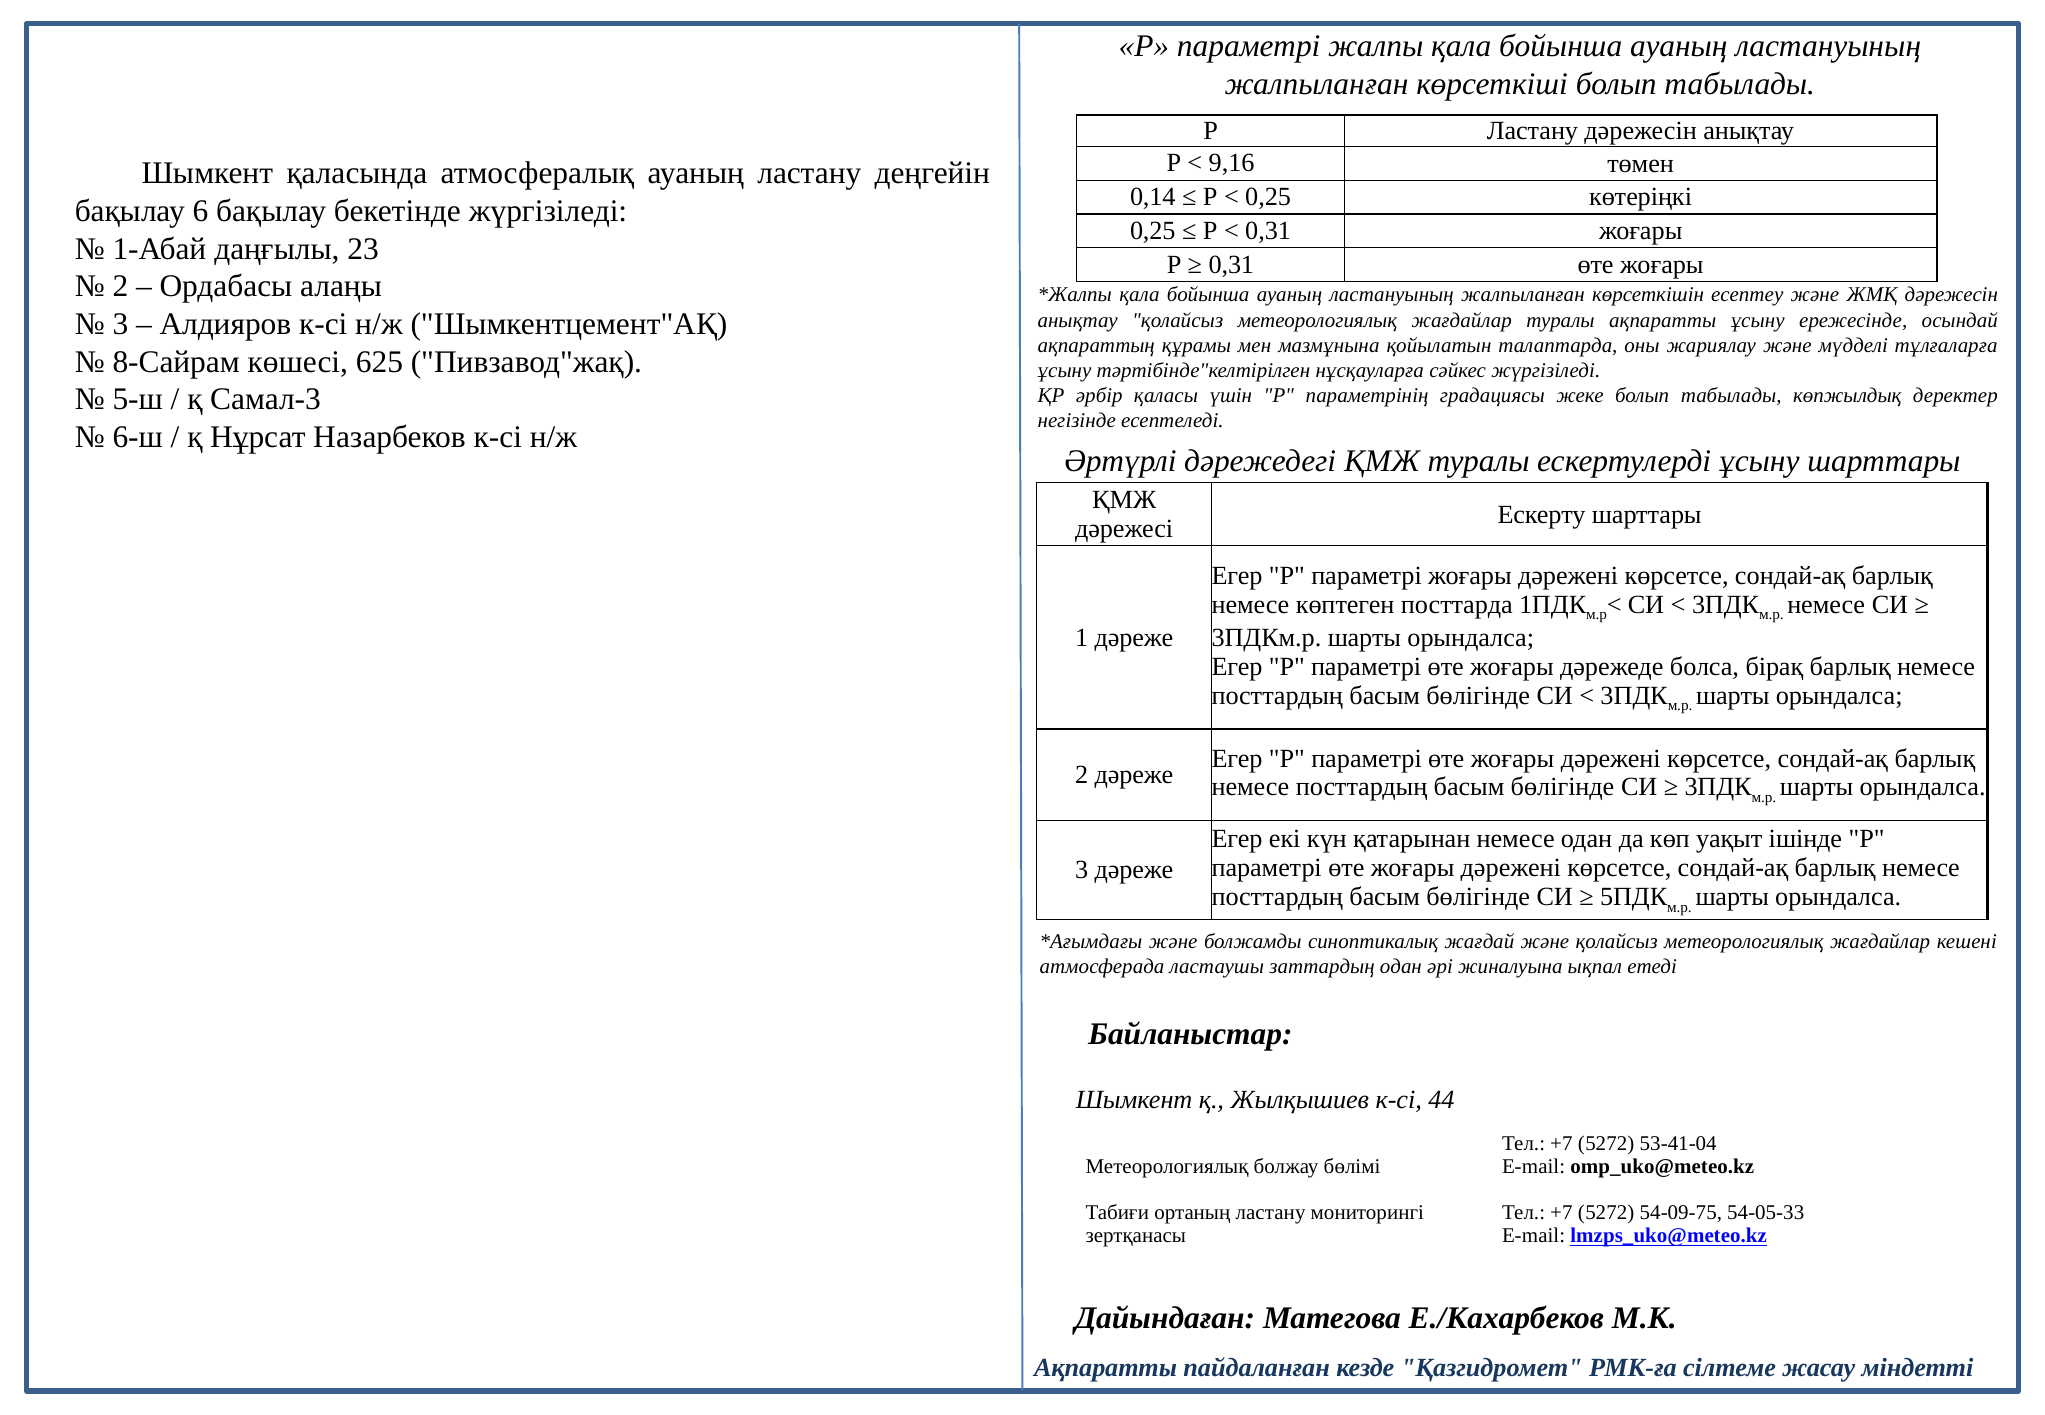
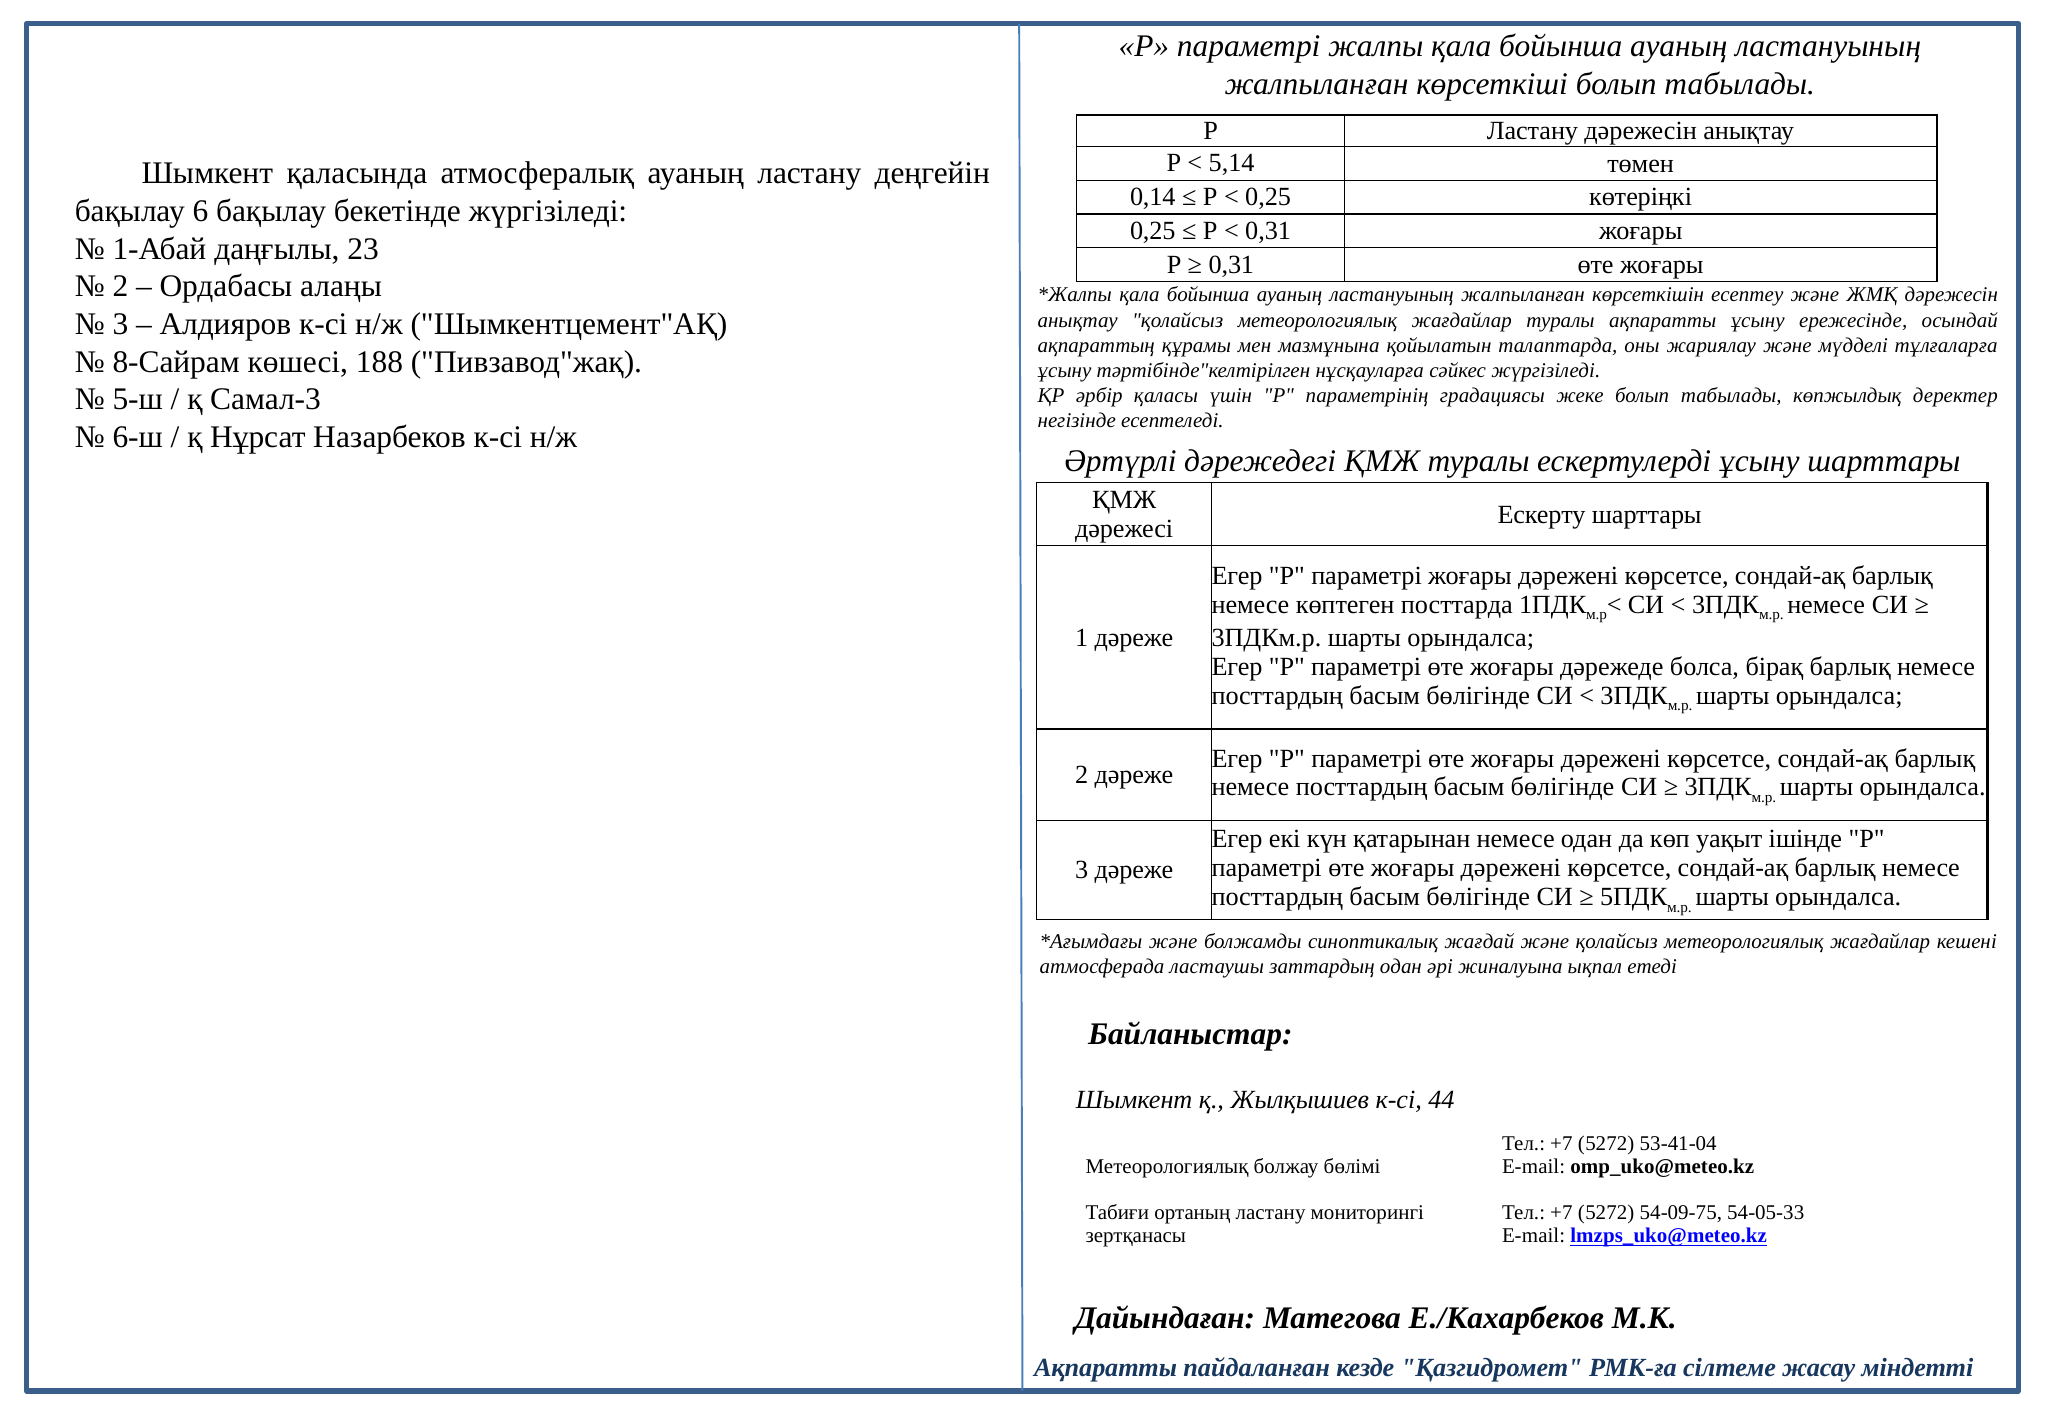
9,16: 9,16 -> 5,14 (1232, 163)
625: 625 -> 188 (379, 362)
